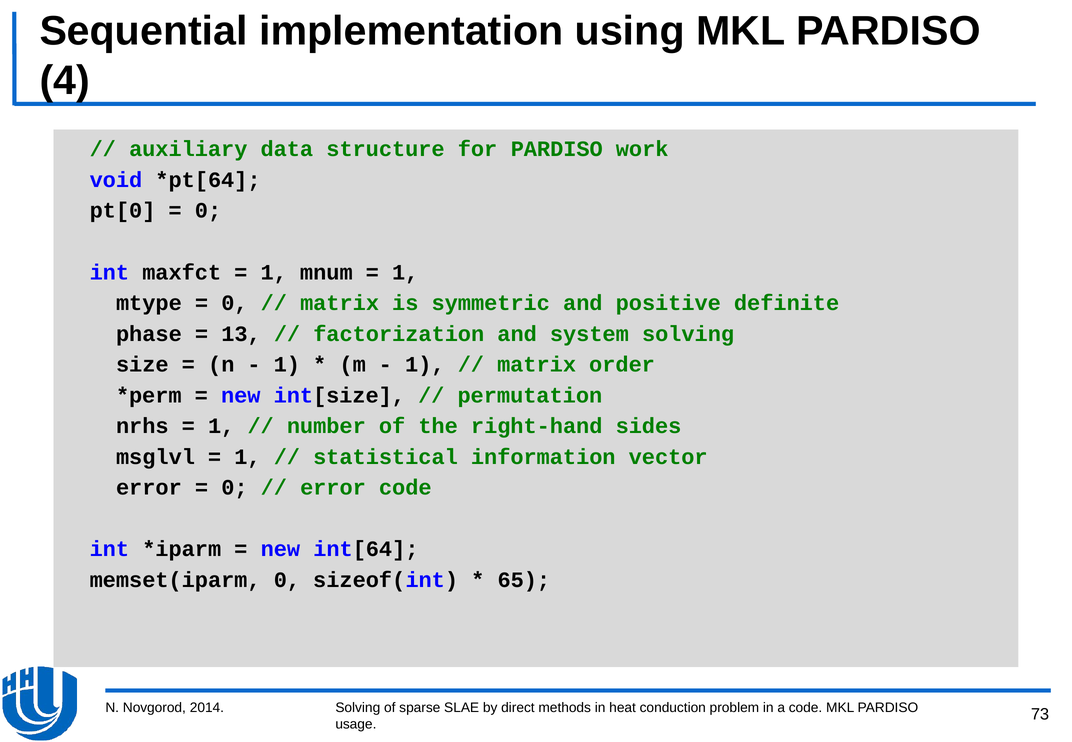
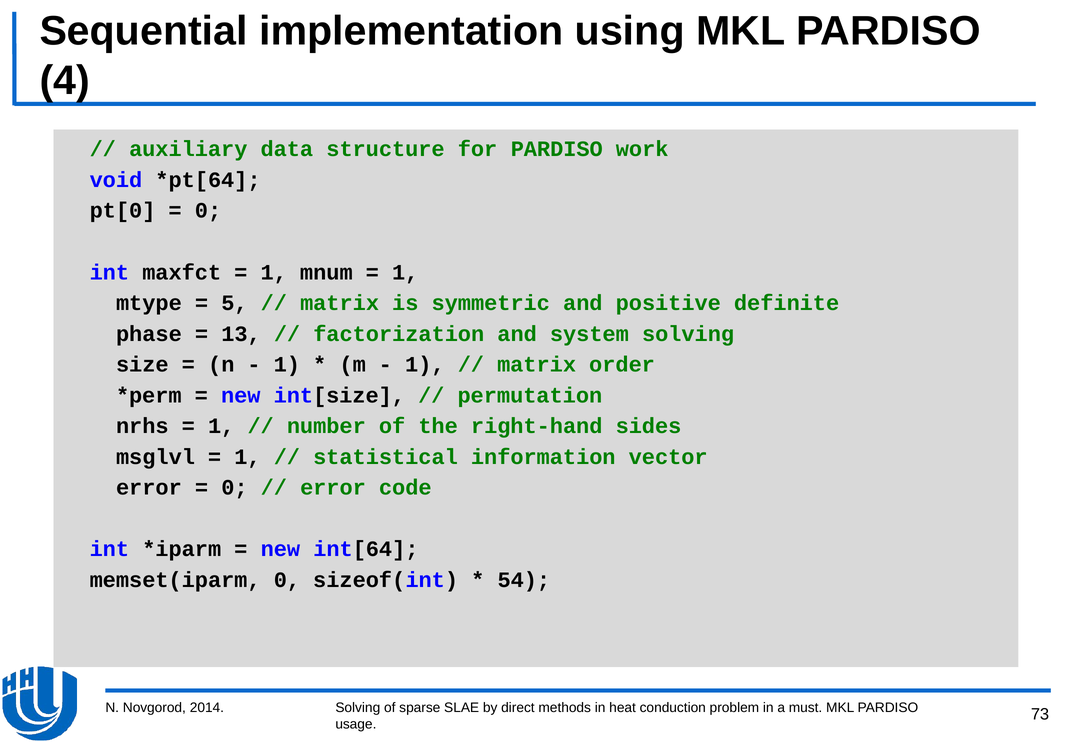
0: 0 -> 5 (234, 303)
65: 65 -> 54 (524, 580)
a code: code -> must (806, 708)
